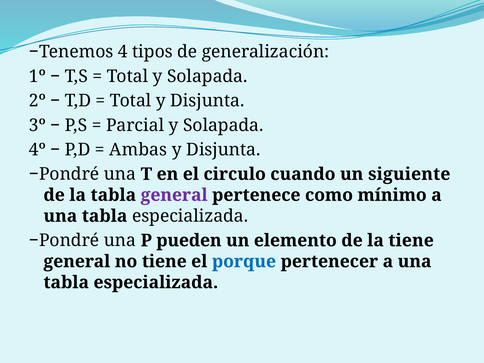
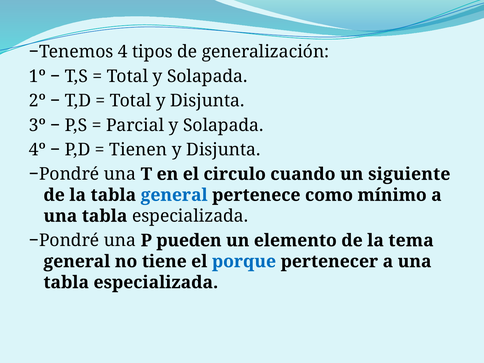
Ambas: Ambas -> Tienen (138, 150)
general colour: purple -> blue (174, 195)
la tiene: tiene -> tema (411, 241)
